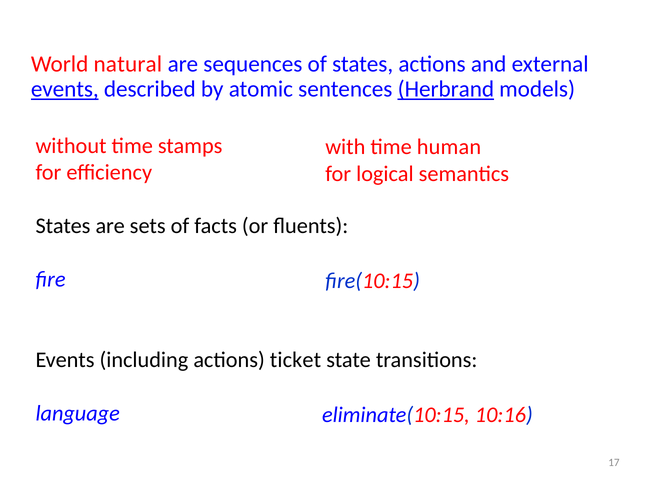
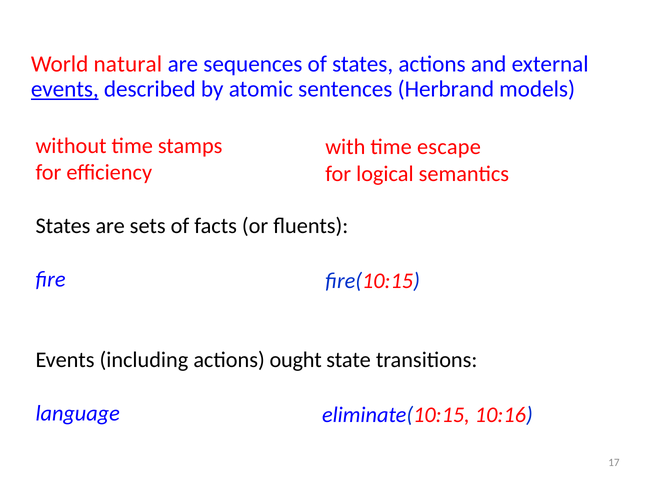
Herbrand underline: present -> none (446, 89)
human: human -> escape (449, 147)
ticket: ticket -> ought (296, 360)
